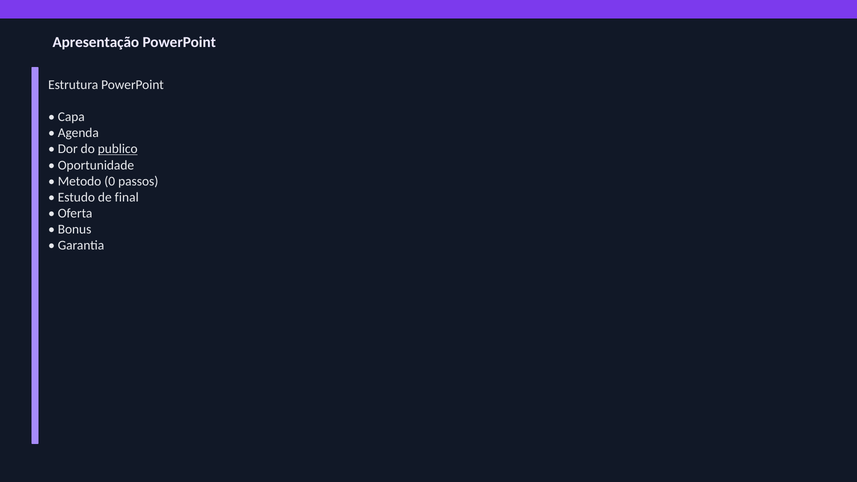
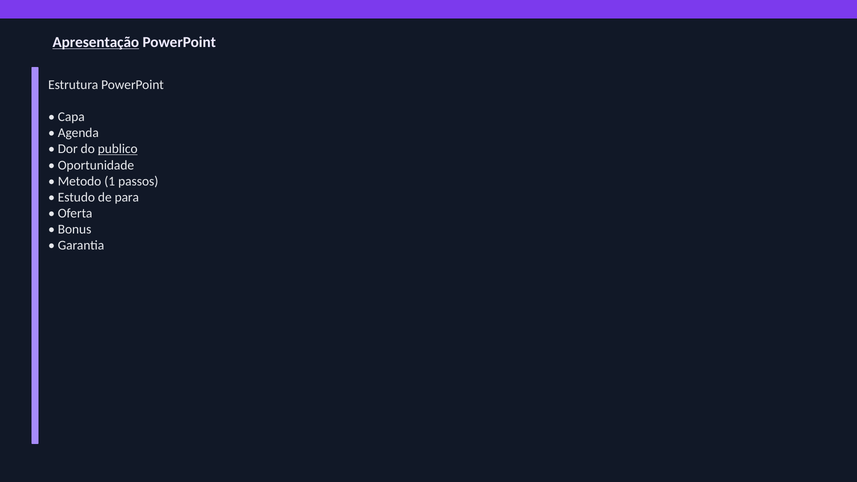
Apresentação underline: none -> present (96, 42)
0: 0 -> 1 (110, 181)
final: final -> para (127, 197)
